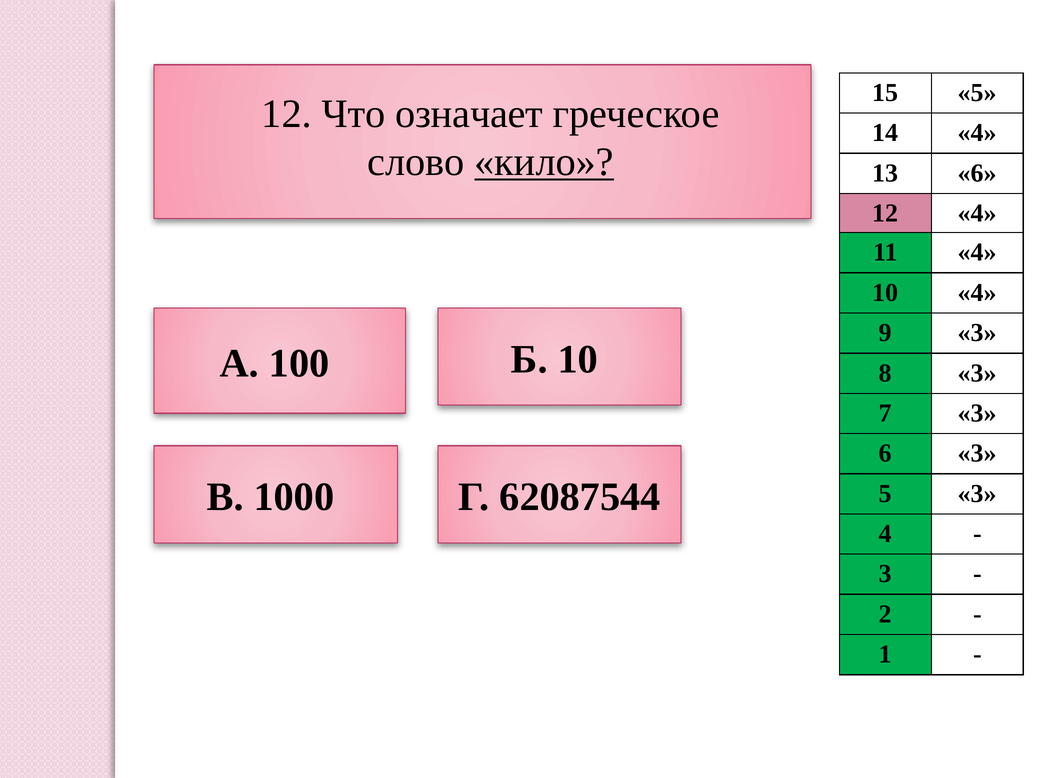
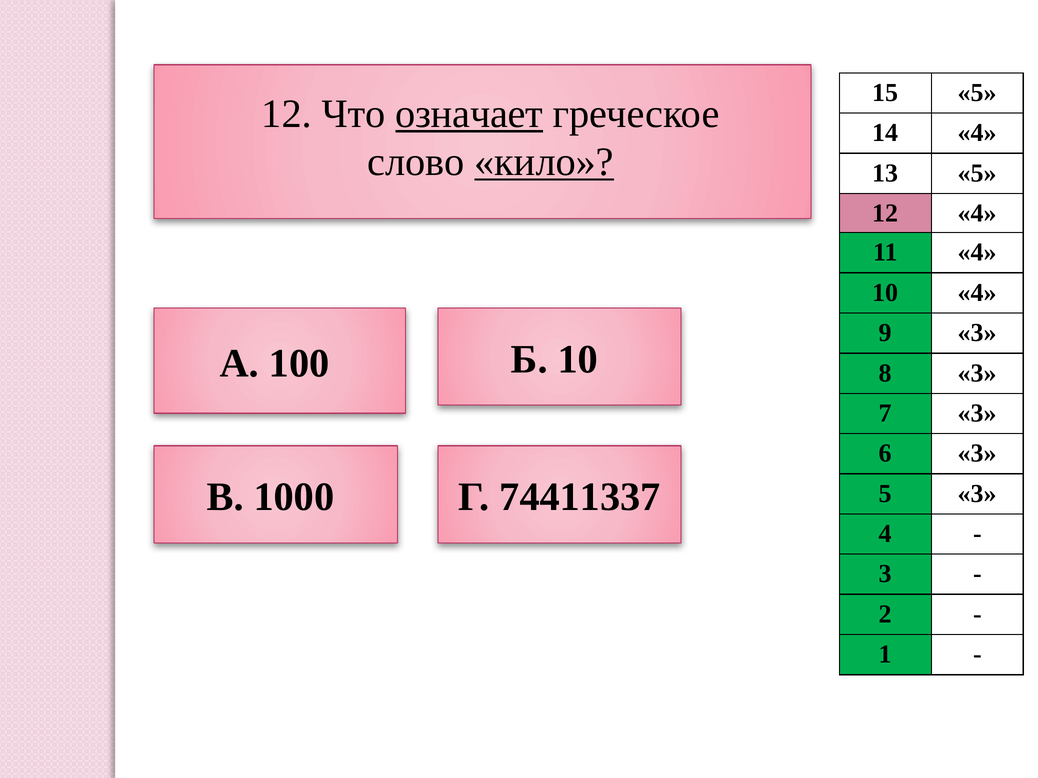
означает underline: none -> present (469, 114)
13 6: 6 -> 5 (977, 173)
62087544: 62087544 -> 74411337 (580, 497)
